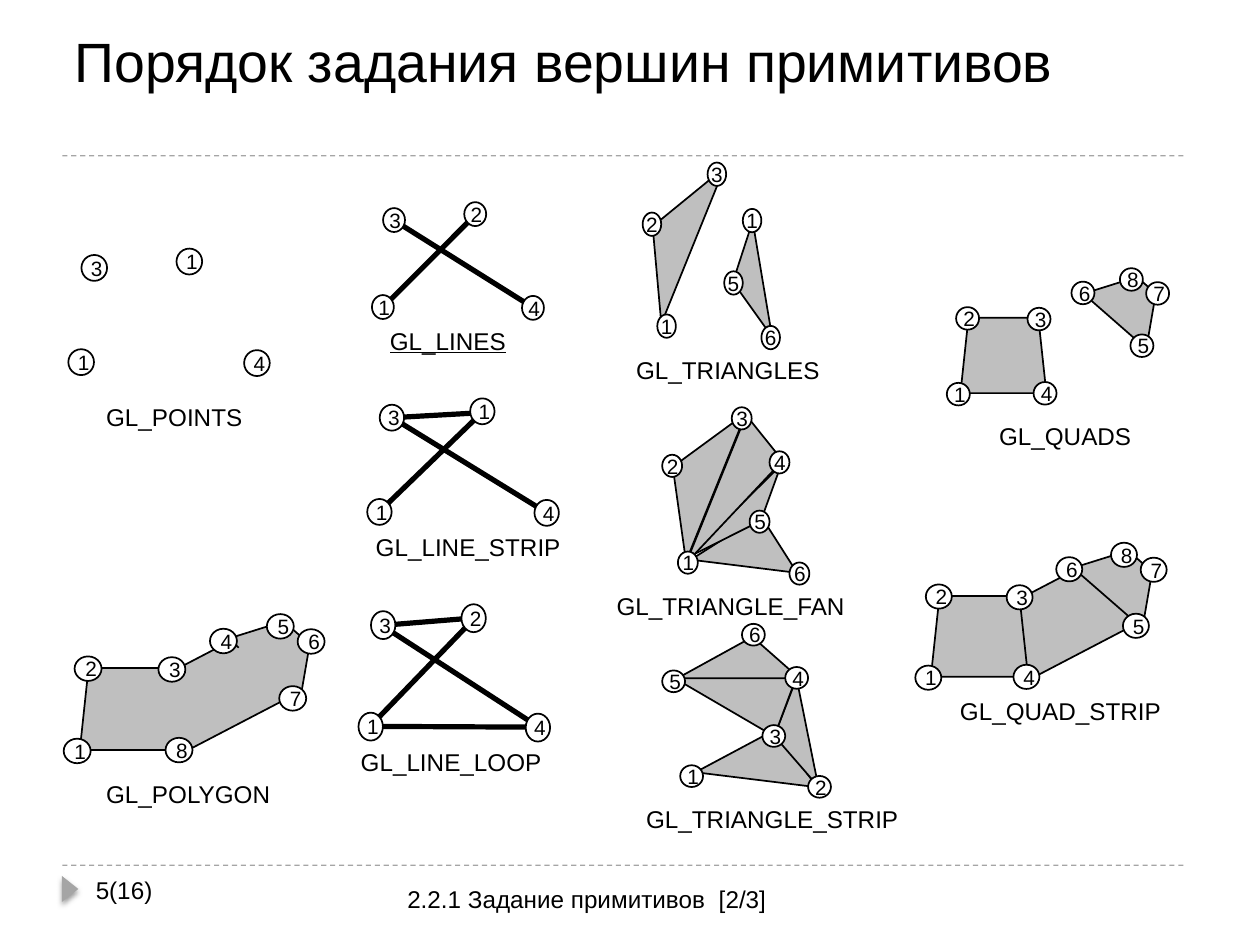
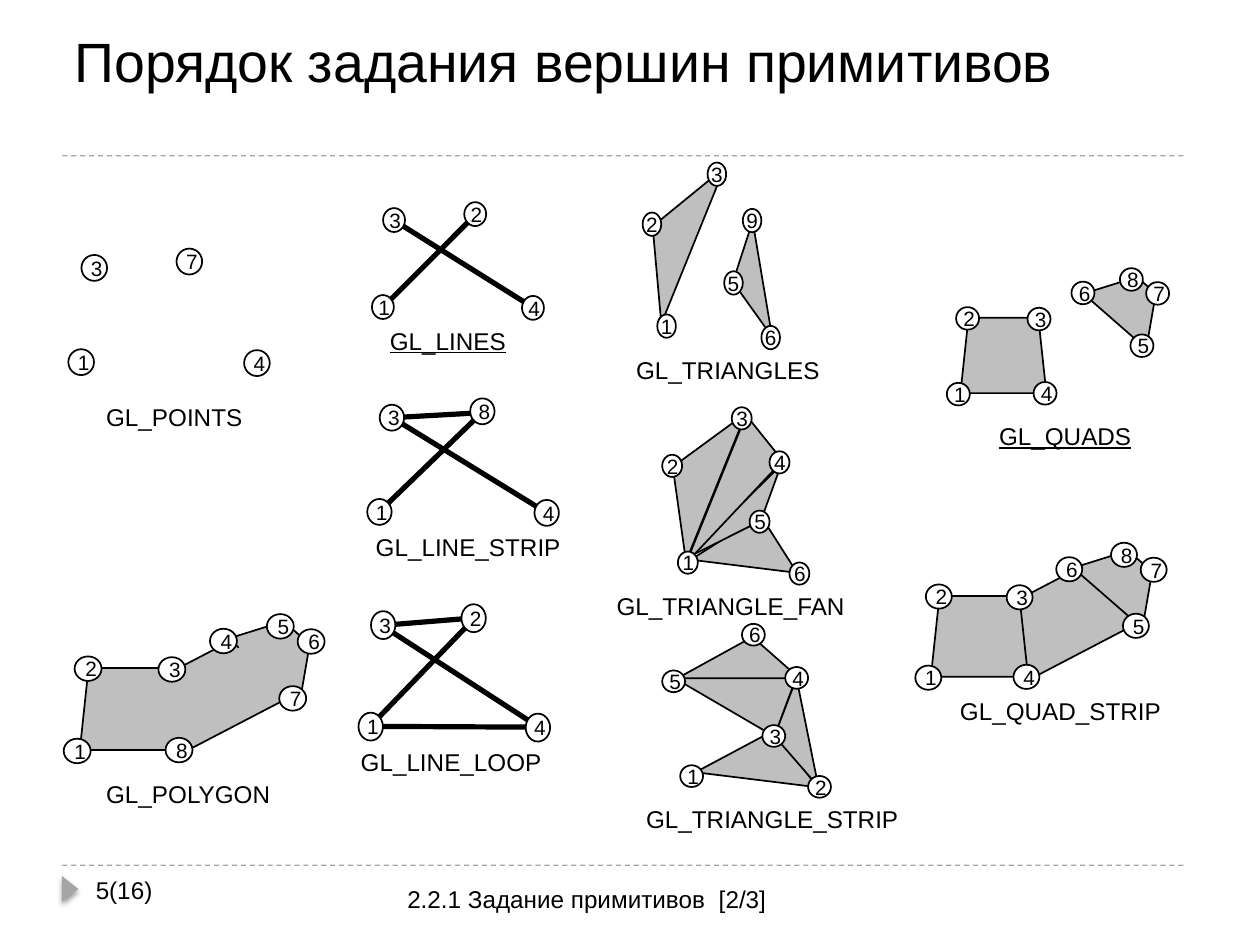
1: 1 -> 9 (752, 222)
1: 1 -> 7 (192, 263)
1: 1 -> 8 (484, 413)
GL_QUADS underline: none -> present (1065, 438)
